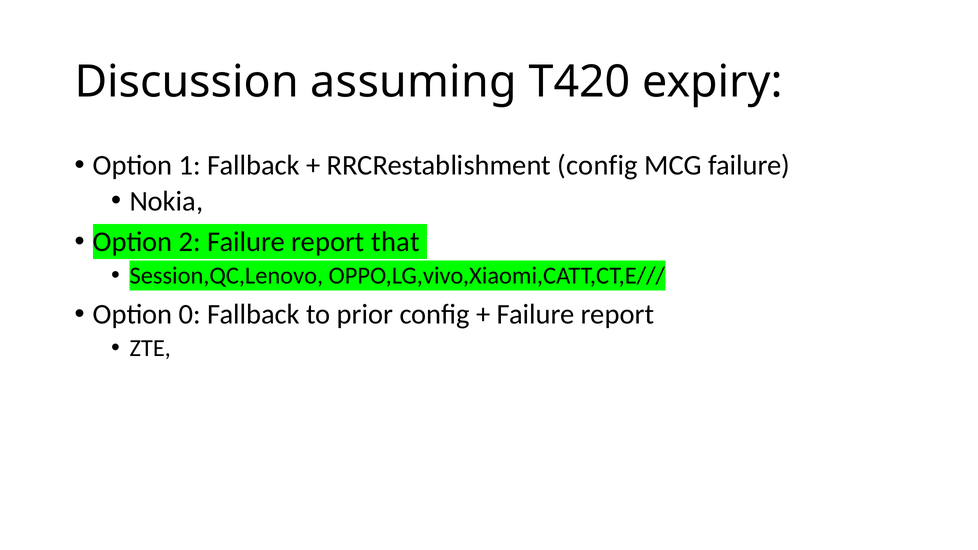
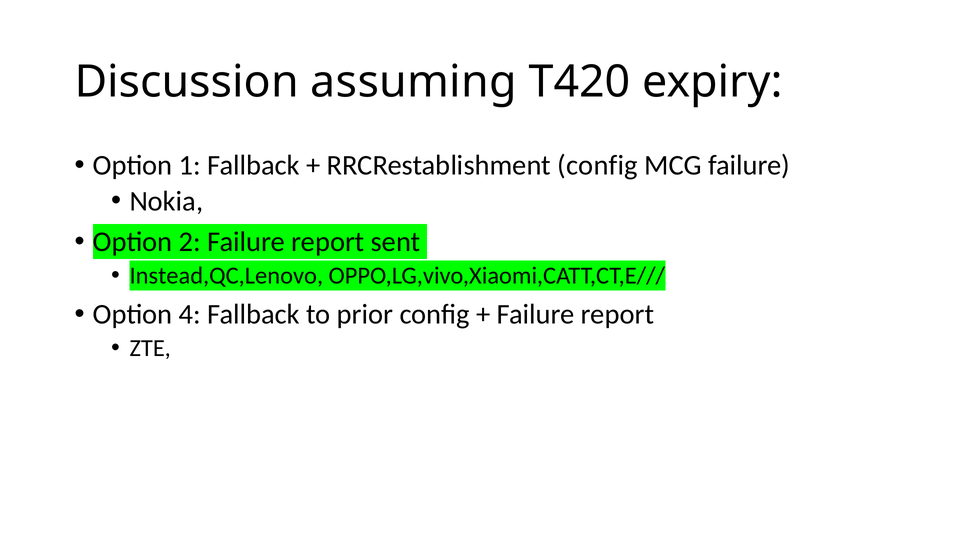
that: that -> sent (396, 242)
Session,QC,Lenovo: Session,QC,Lenovo -> Instead,QC,Lenovo (226, 276)
0: 0 -> 4 (190, 315)
